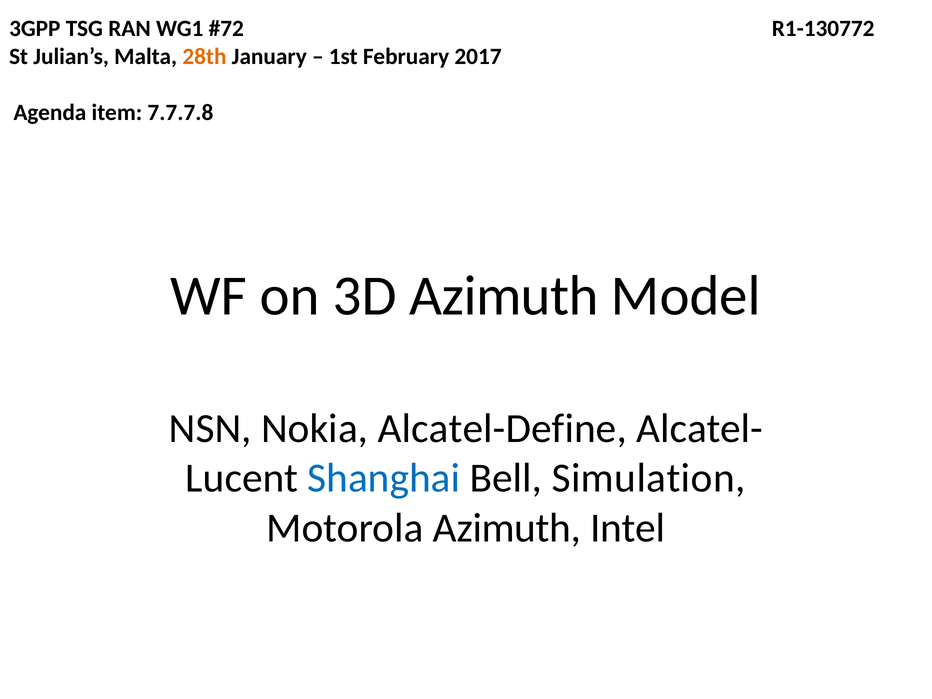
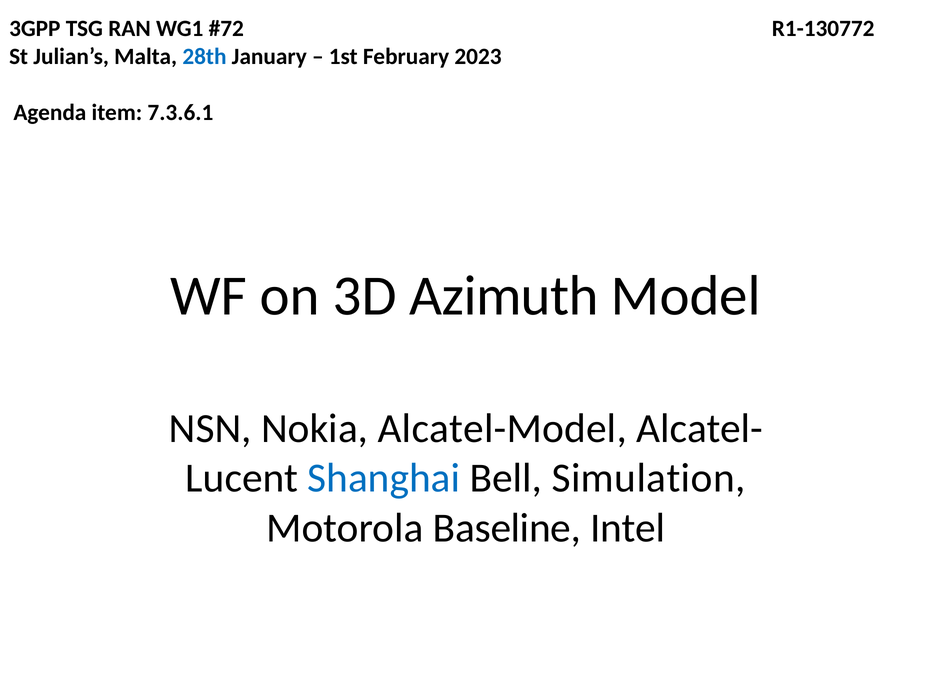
28th colour: orange -> blue (204, 56)
2017: 2017 -> 2023 (478, 56)
7.7.7.8: 7.7.7.8 -> 7.3.6.1 (180, 113)
Alcatel-Define: Alcatel-Define -> Alcatel-Model (502, 429)
Motorola Azimuth: Azimuth -> Baseline (507, 528)
